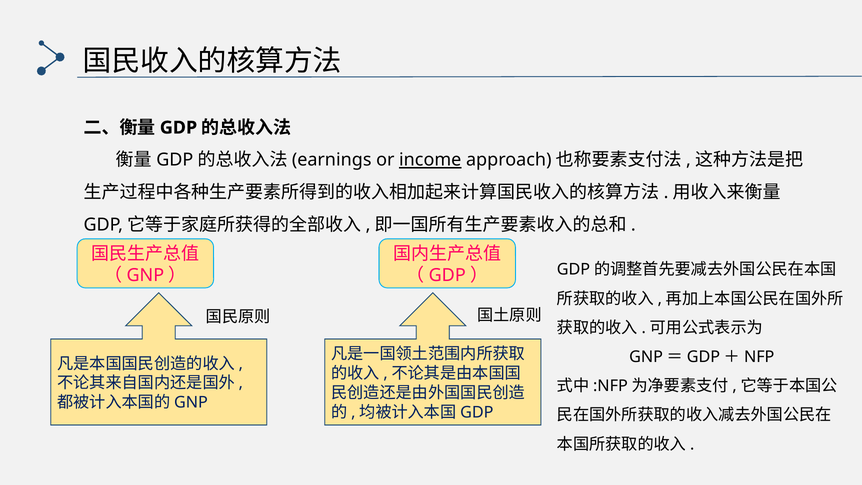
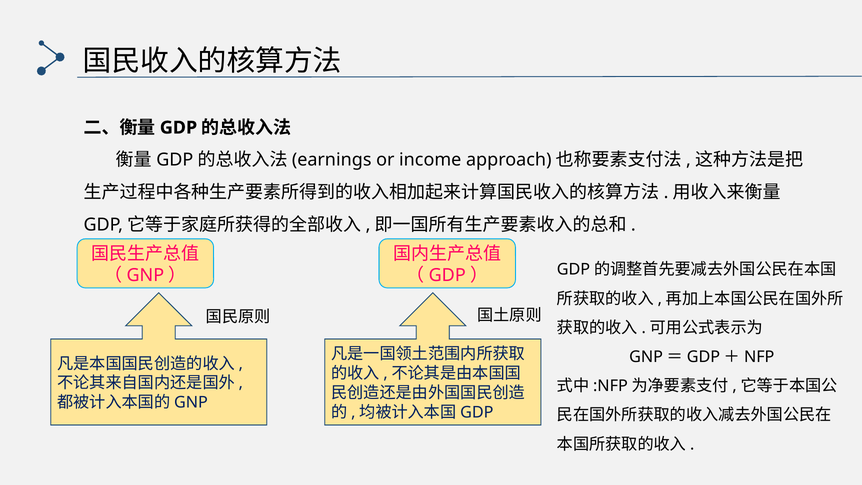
income underline: present -> none (430, 160)
